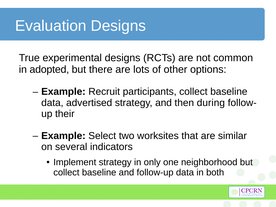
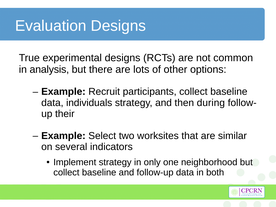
adopted: adopted -> analysis (49, 70)
advertised: advertised -> individuals (89, 103)
